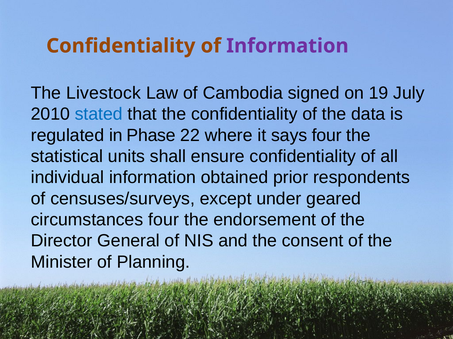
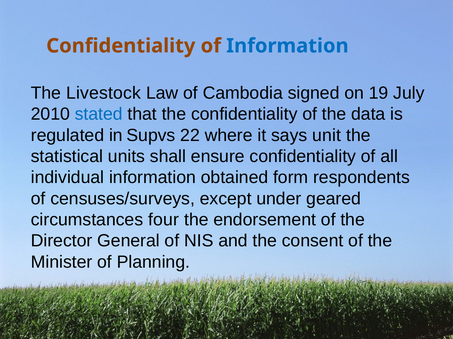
Information colour: purple -> blue (287, 46)
Phase: Phase -> Supvs (151, 136)
says four: four -> unit (327, 136)
prior: prior -> form (291, 178)
